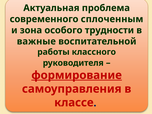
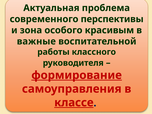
сплоченным: сплоченным -> перспективы (112, 19)
трудности: трудности -> красивым (109, 30)
классе underline: none -> present (74, 103)
